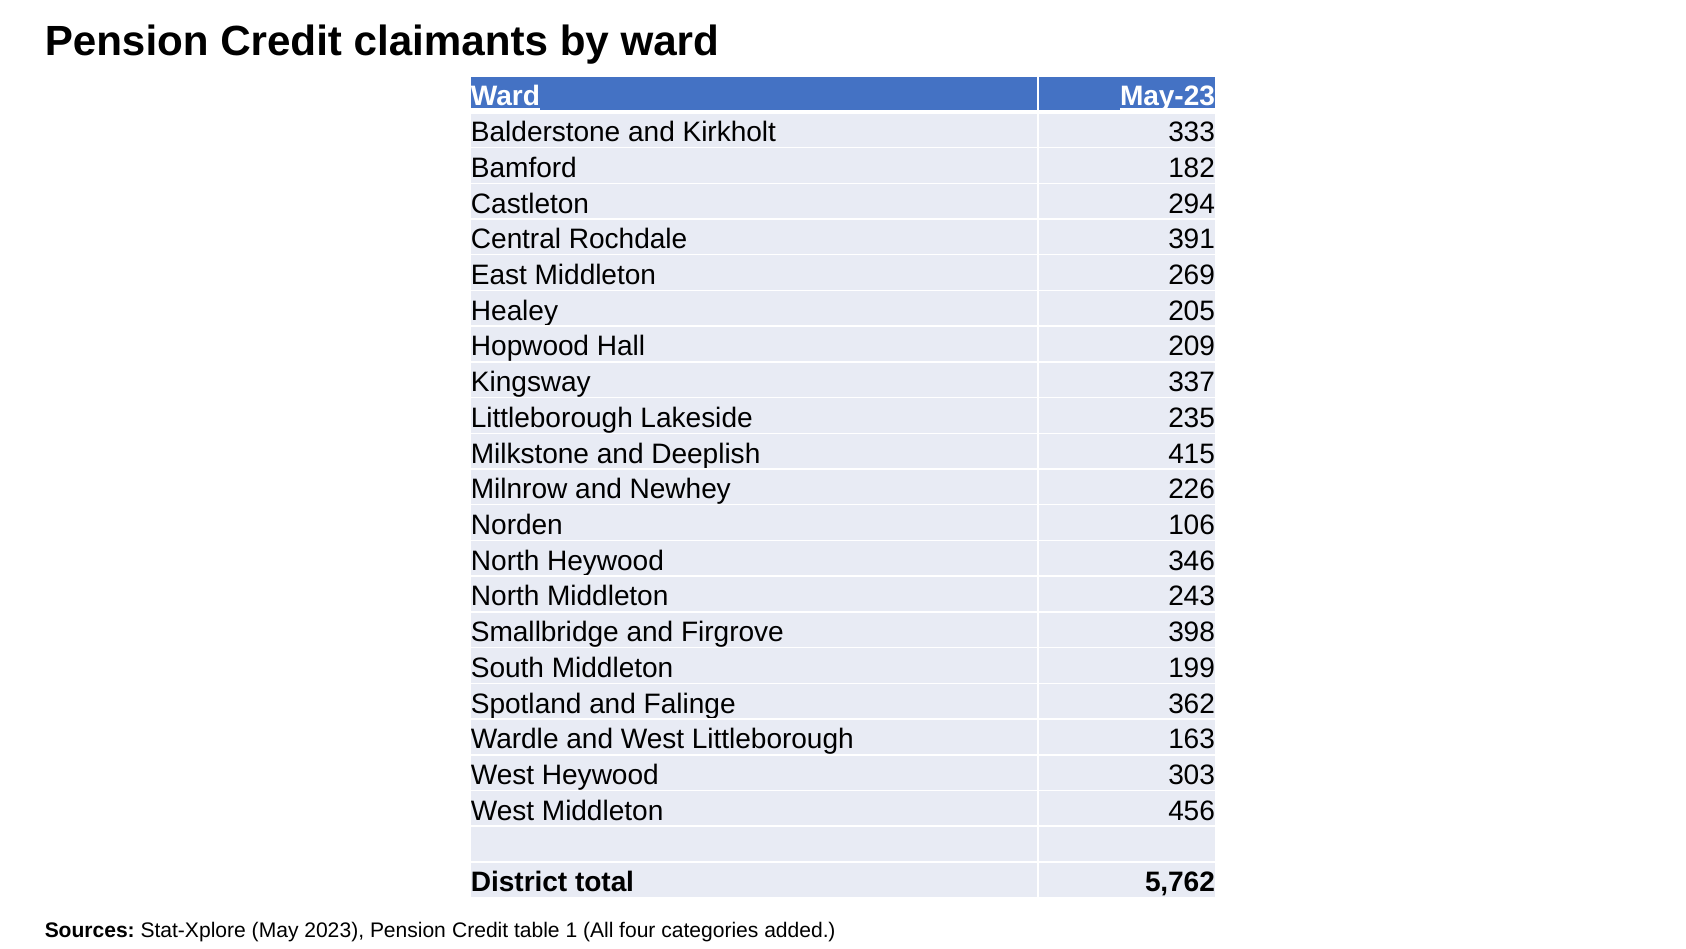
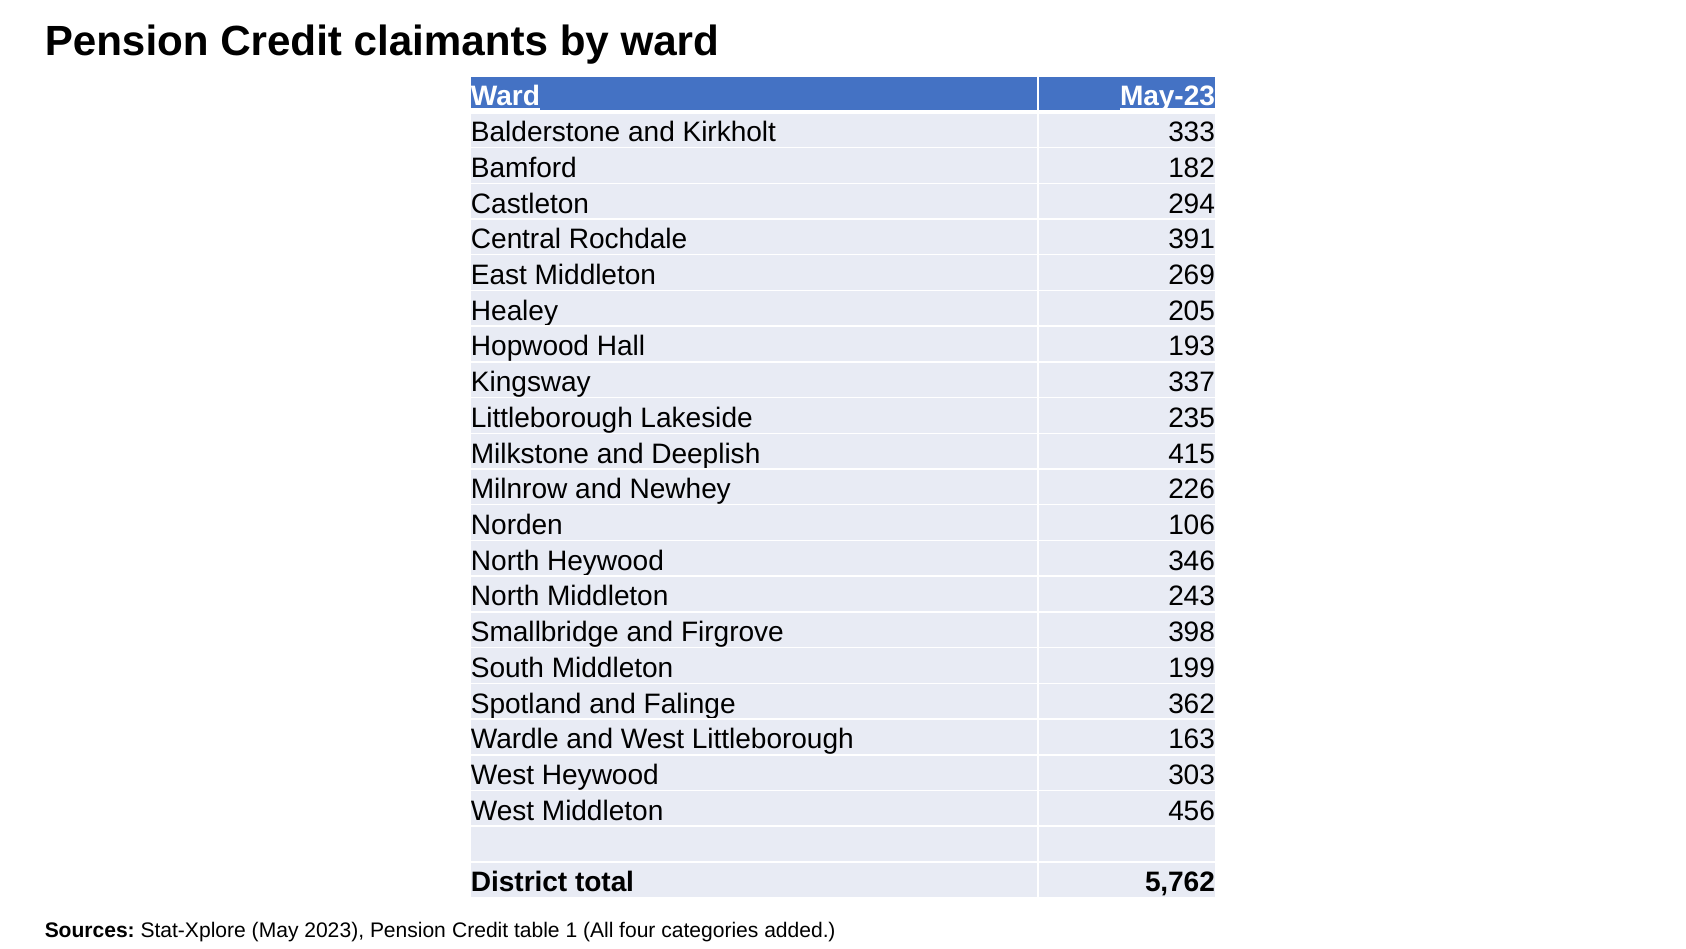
209: 209 -> 193 (1192, 346)
